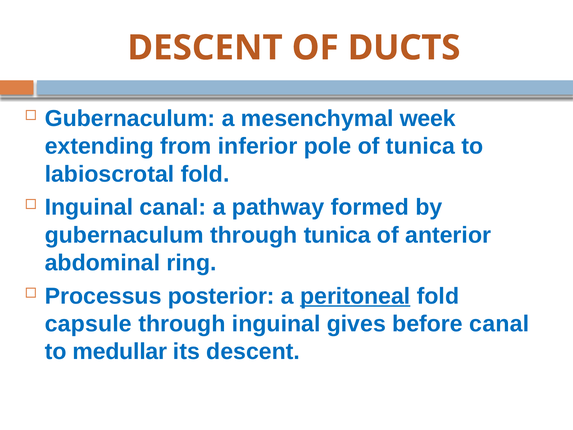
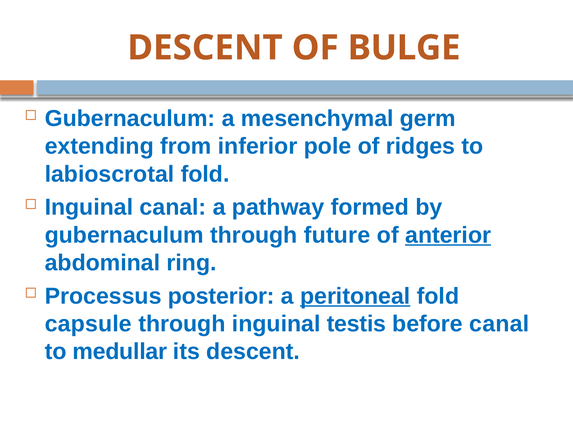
DUCTS: DUCTS -> BULGE (404, 48)
week: week -> germ (428, 119)
of tunica: tunica -> ridges (421, 146)
through tunica: tunica -> future (337, 235)
anterior underline: none -> present (448, 235)
gives: gives -> testis (356, 324)
